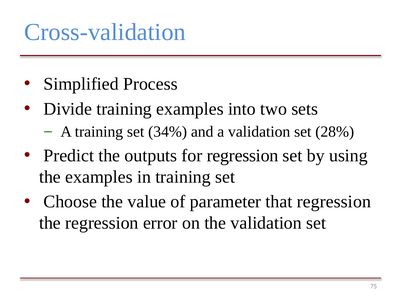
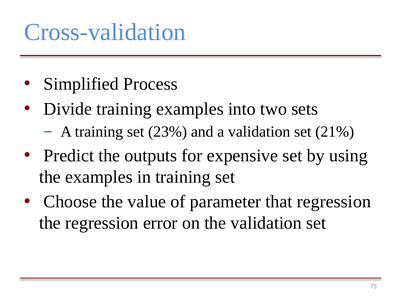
34%: 34% -> 23% (168, 132)
28%: 28% -> 21% (335, 132)
for regression: regression -> expensive (242, 156)
